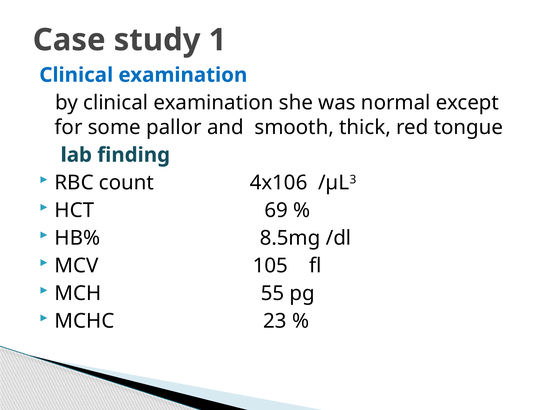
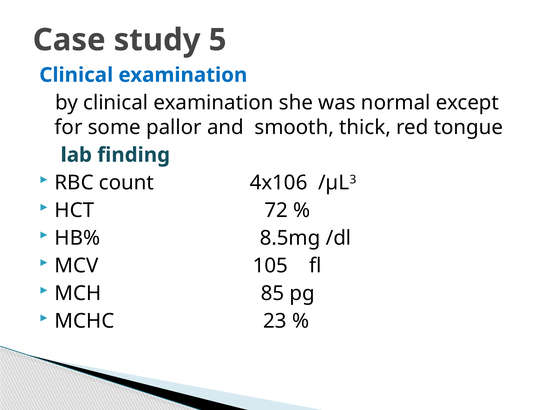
1: 1 -> 5 (218, 40)
69: 69 -> 72 (276, 210)
55: 55 -> 85 (273, 293)
